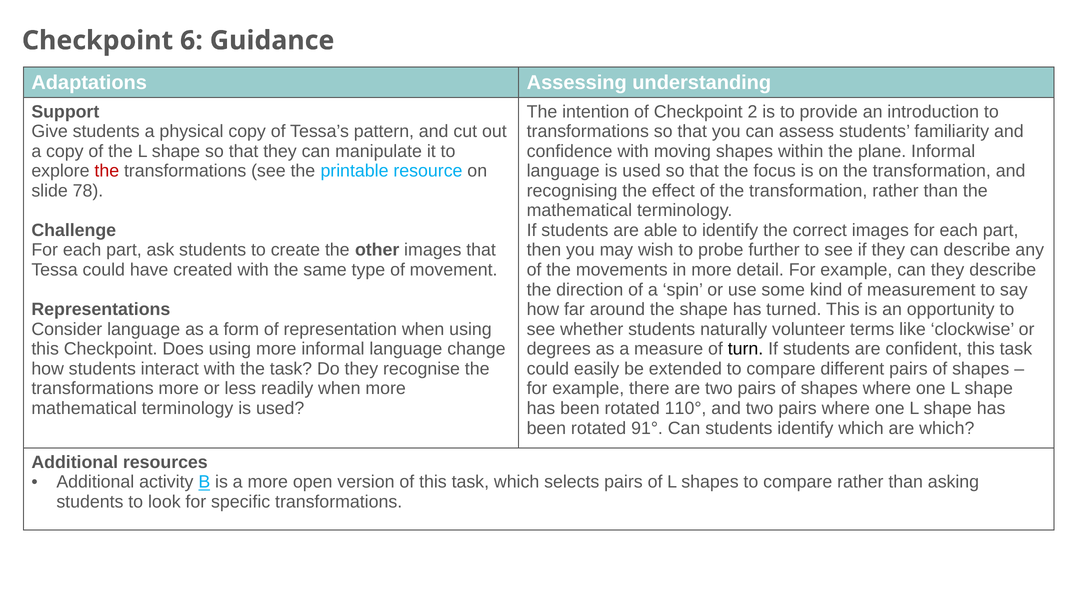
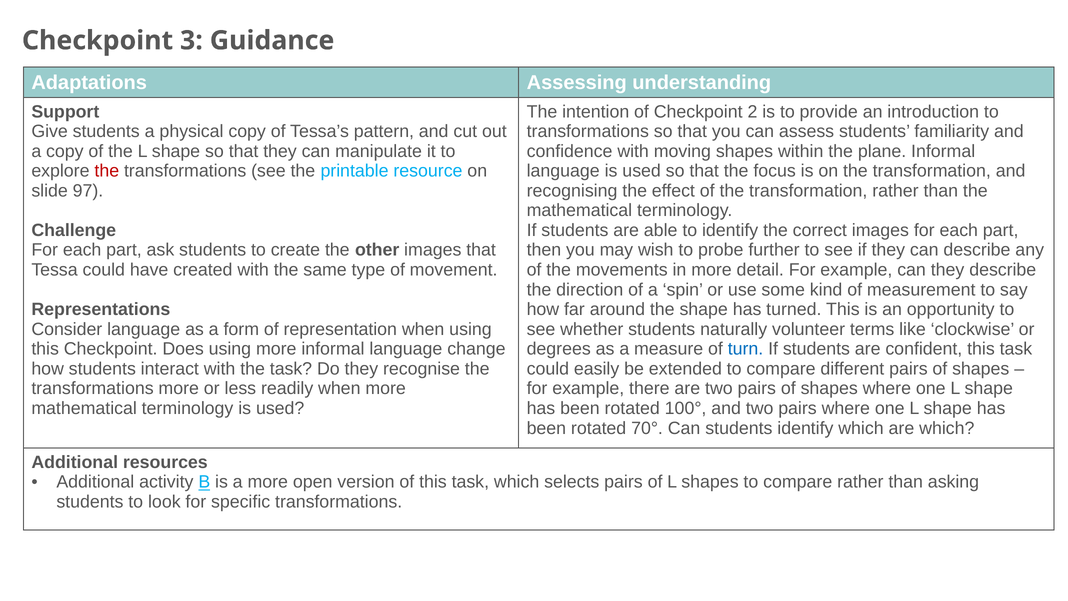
6: 6 -> 3 (191, 41)
78: 78 -> 97 (88, 191)
turn colour: black -> blue (746, 349)
110°: 110° -> 100° (686, 408)
91°: 91° -> 70° (647, 428)
